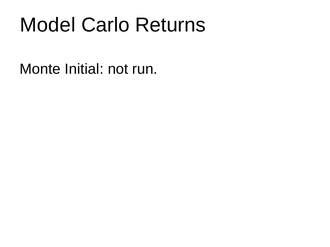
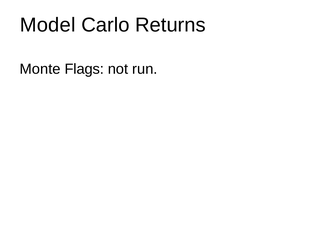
Initial: Initial -> Flags (84, 69)
